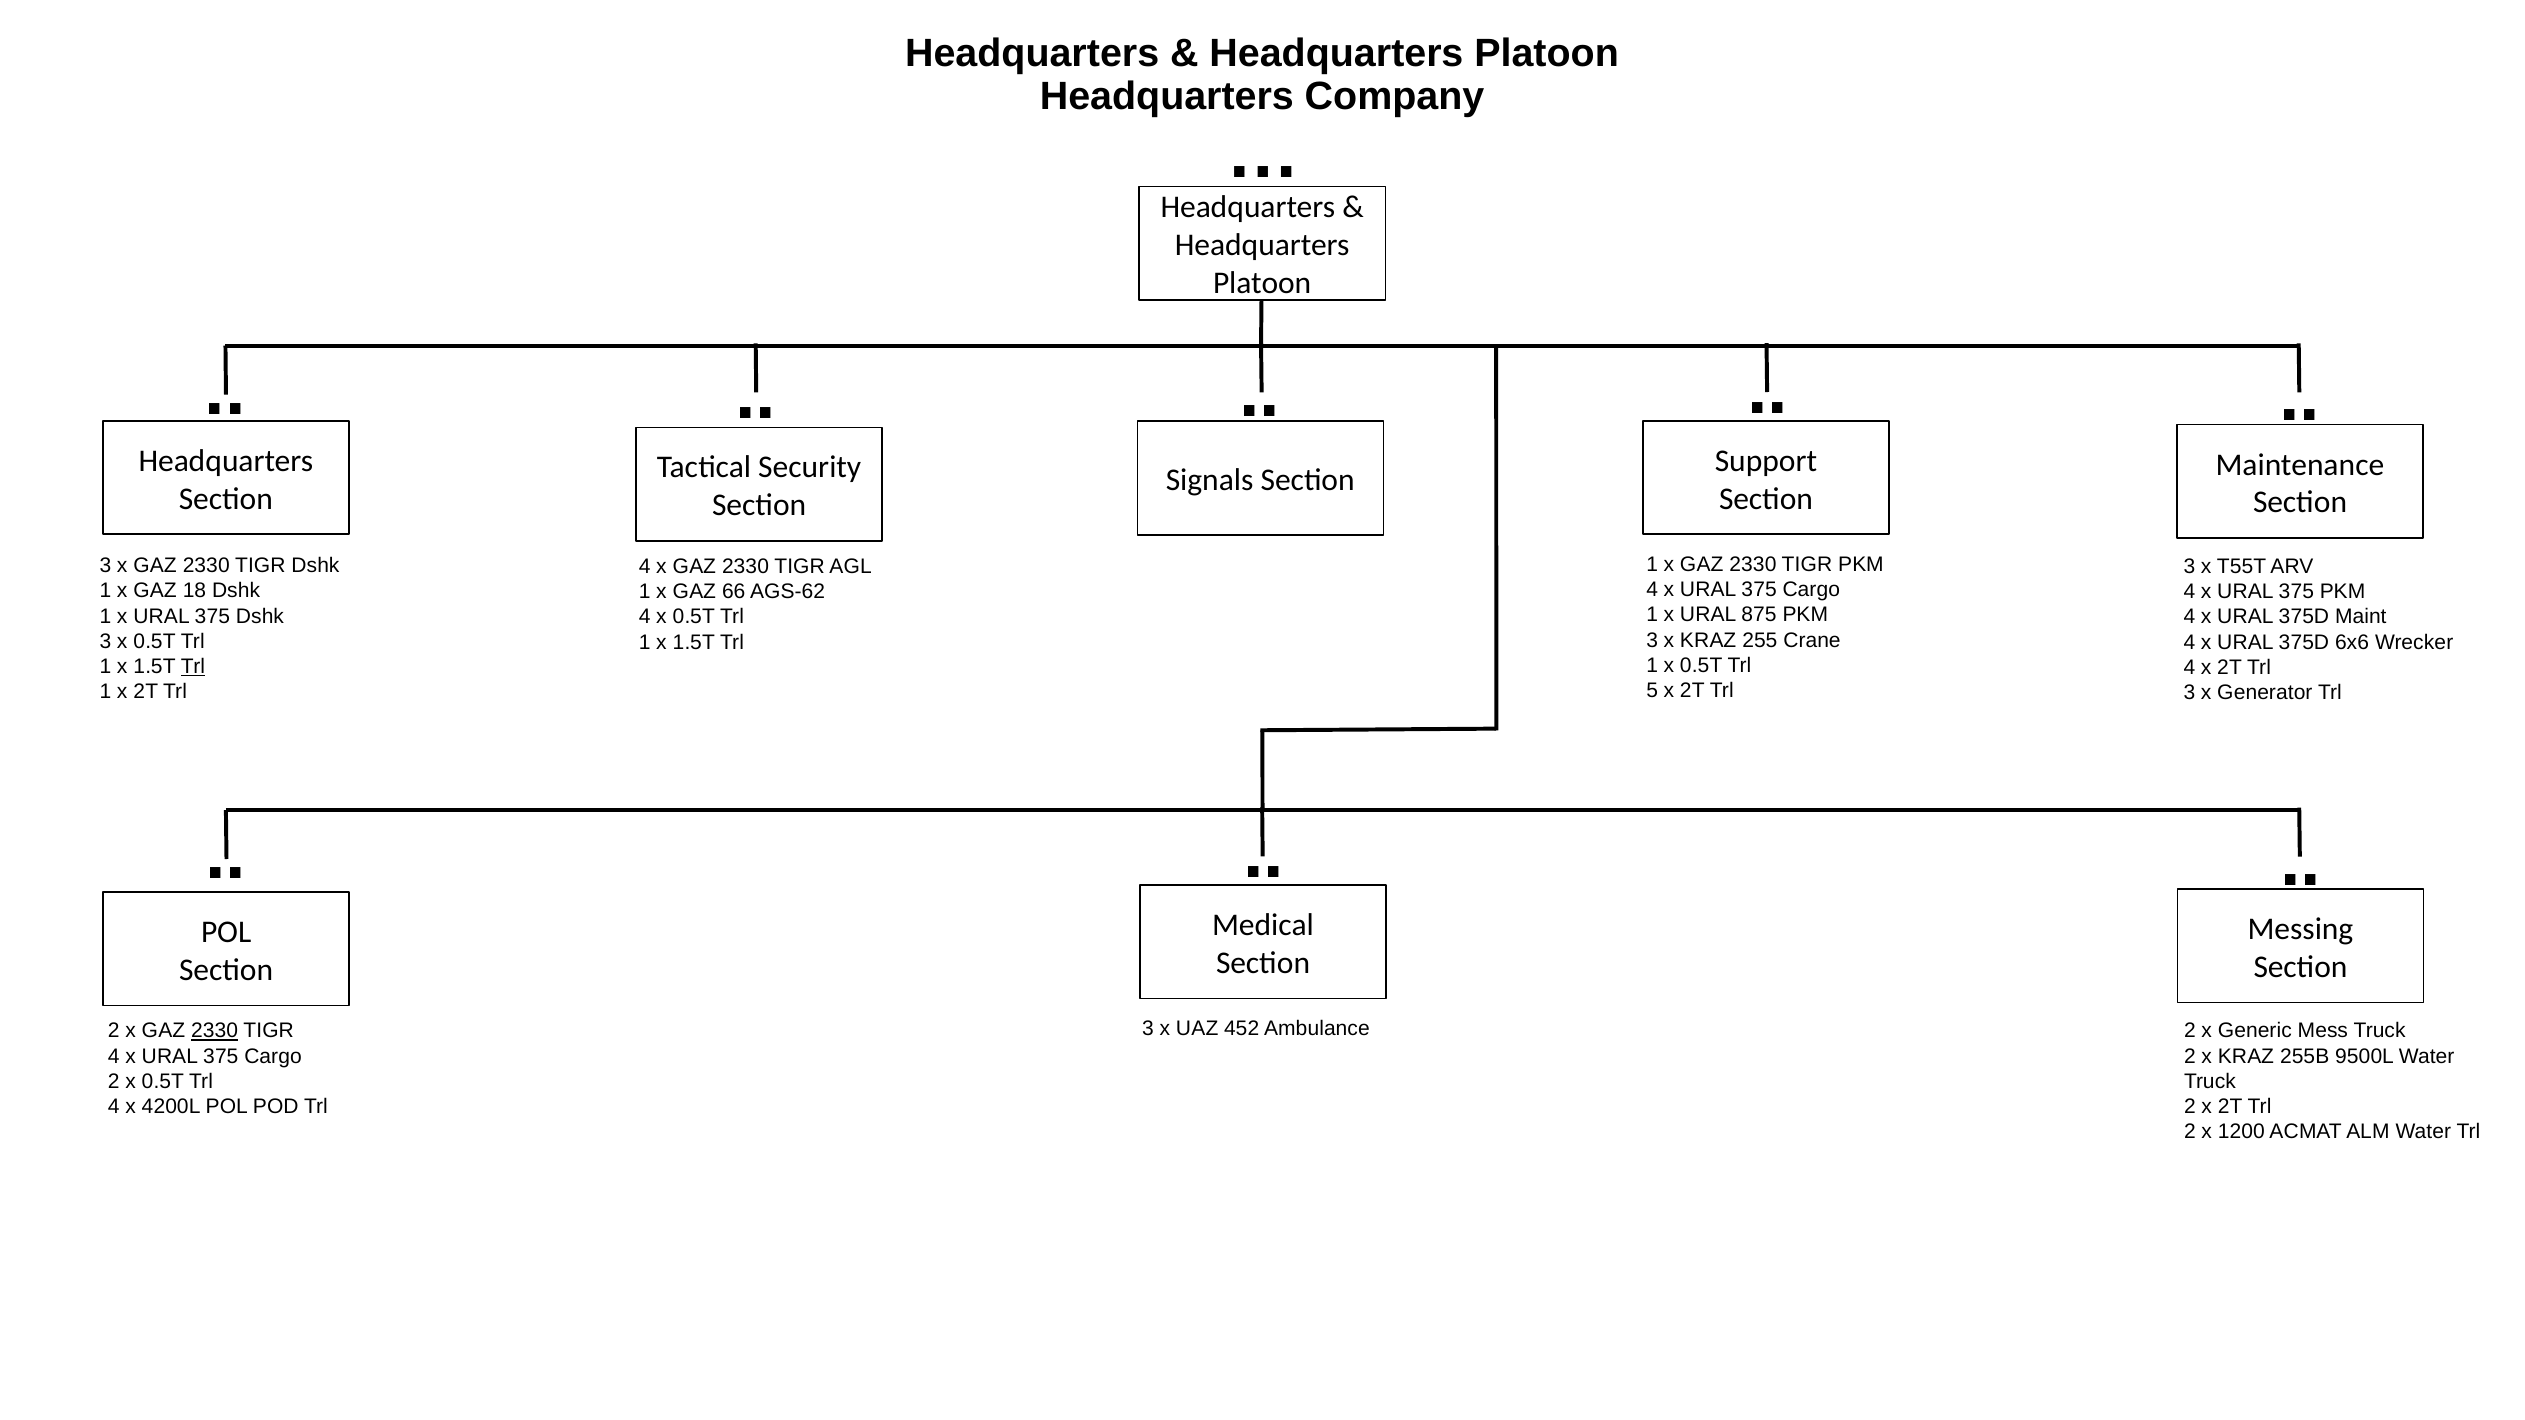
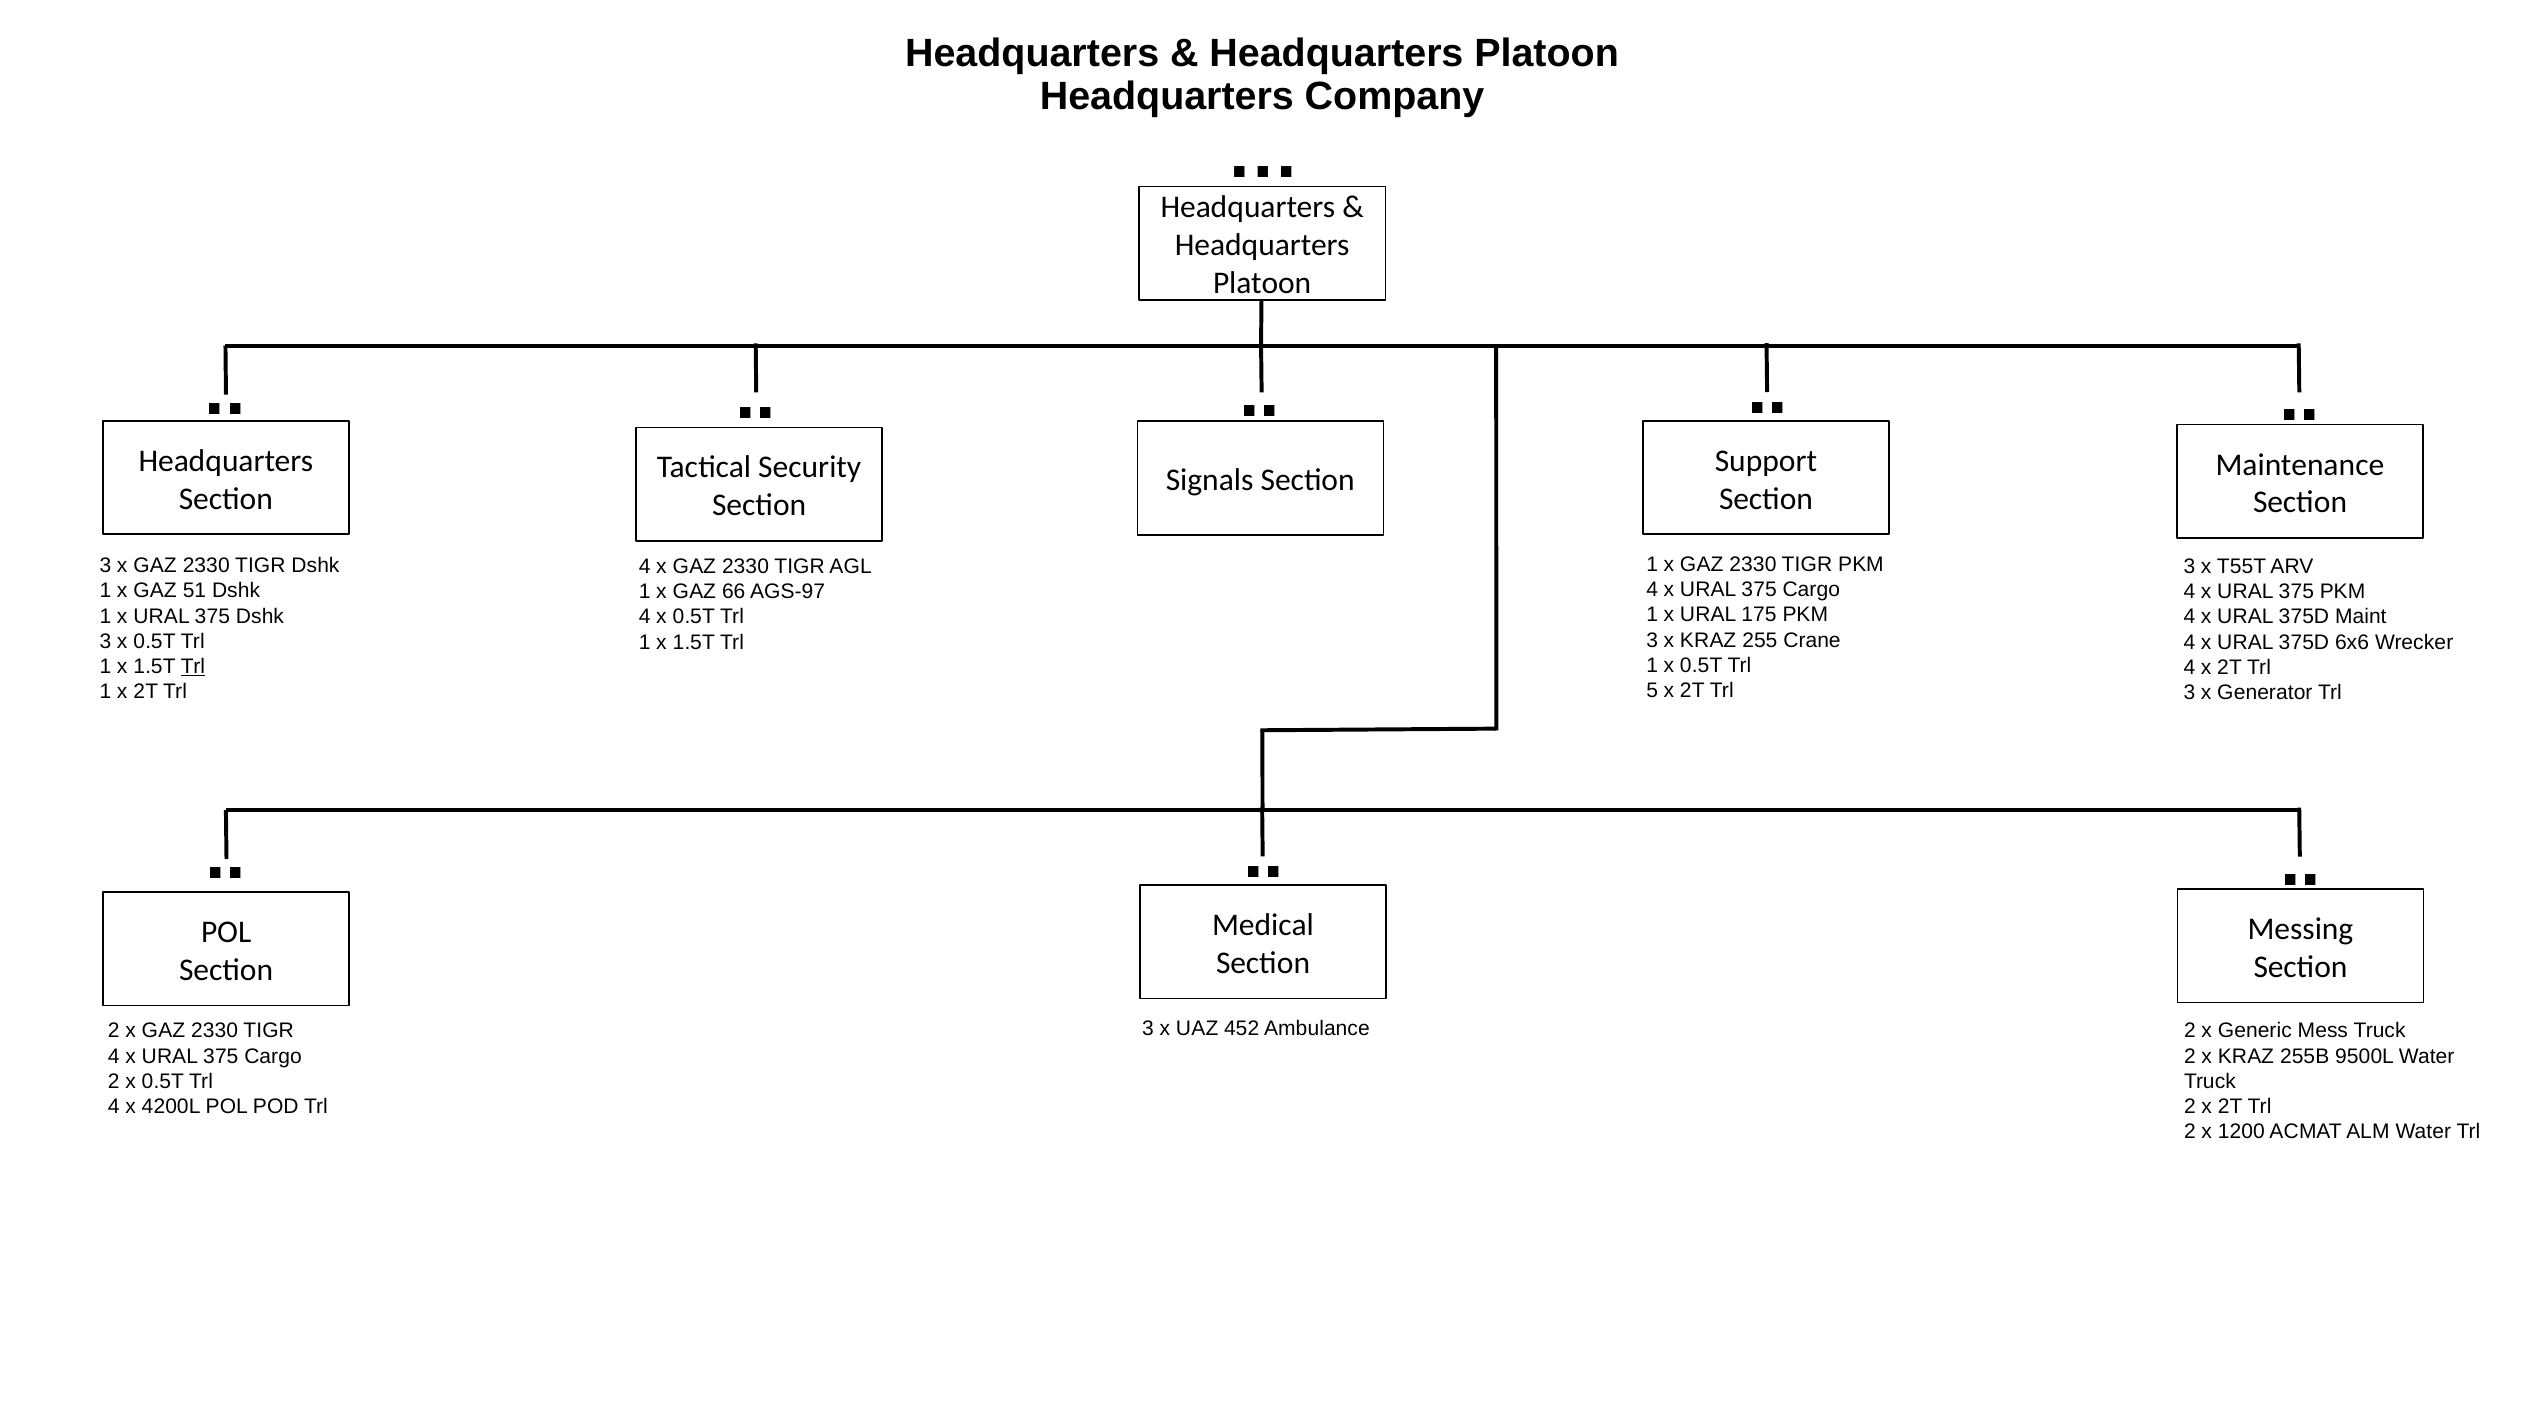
18: 18 -> 51 (194, 591)
AGS-62: AGS-62 -> AGS-97 (788, 592)
875: 875 -> 175 (1759, 615)
2330 underline: present -> none (215, 1031)
